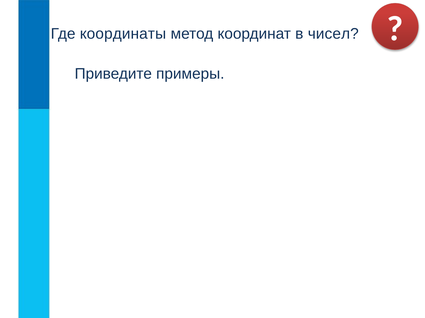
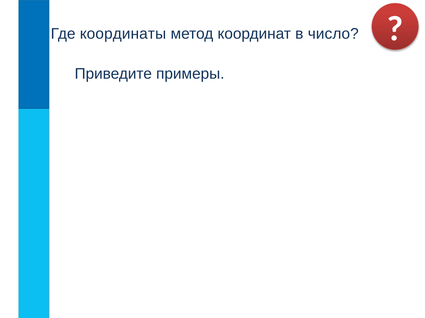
чисел: чисел -> число (333, 34)
